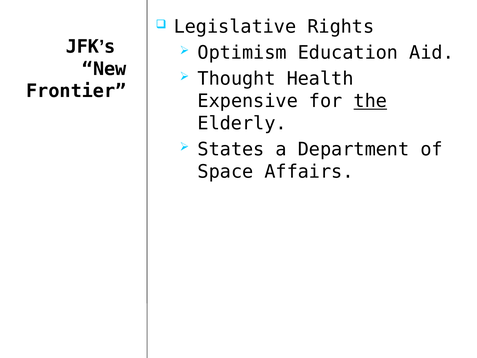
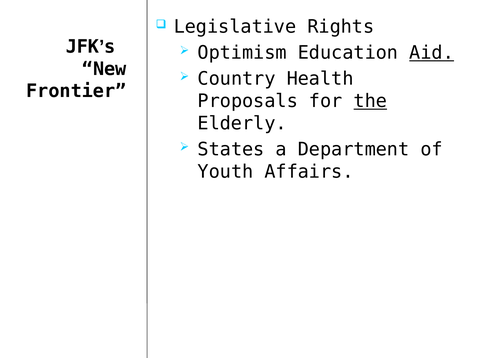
Aid underline: none -> present (432, 53)
Thought: Thought -> Country (237, 79)
Expensive: Expensive -> Proposals (248, 101)
Space: Space -> Youth (225, 172)
